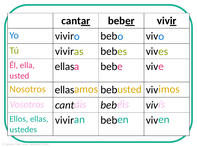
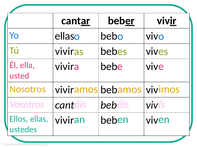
Yo vivir: vivir -> ellas (65, 36)
ellas: ellas -> vivir (65, 67)
amos usted: usted -> amos (129, 90)
Nosotros ellas: ellas -> vivir (65, 90)
